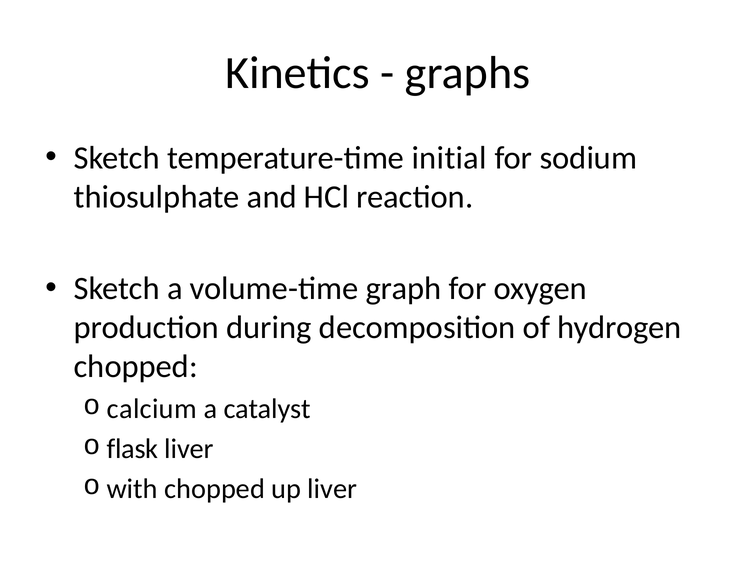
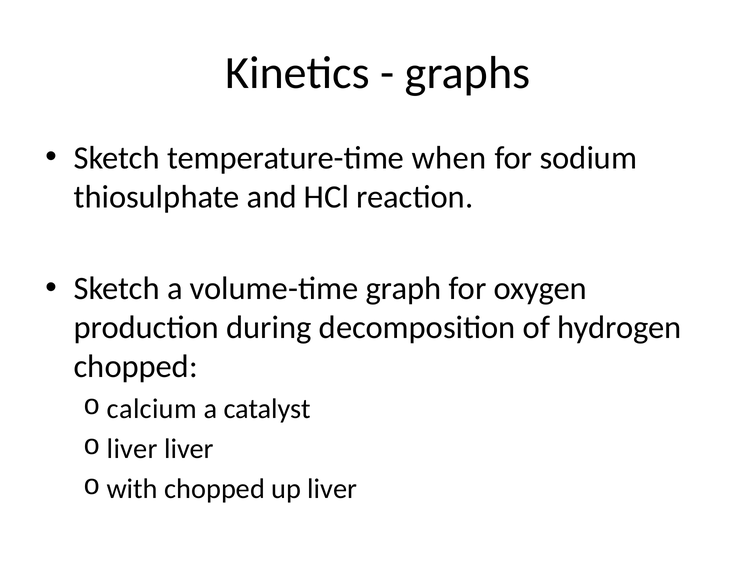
initial: initial -> when (449, 158)
flask: flask -> liver (132, 449)
